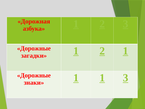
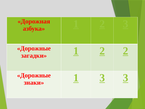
2 1: 1 -> 2 (126, 51)
1 1: 1 -> 3 (102, 78)
